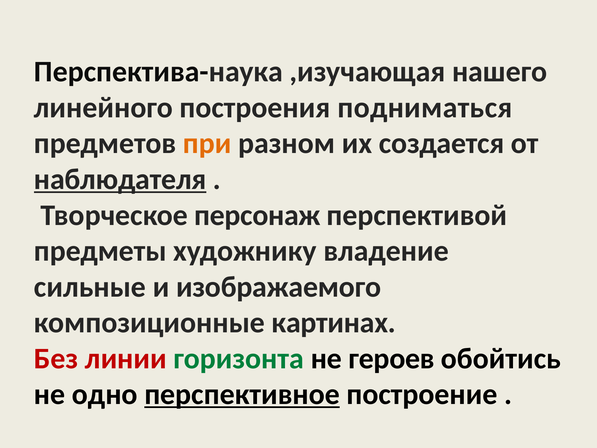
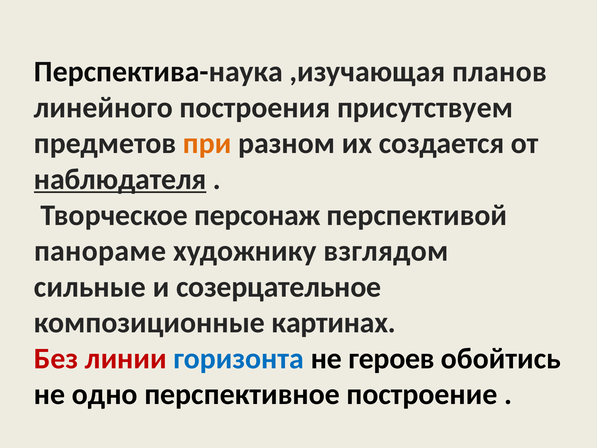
нашего: нашего -> планов (499, 72)
подниматься: подниматься -> присутствуем (425, 108)
предметы: предметы -> панораме (100, 251)
владение: владение -> взглядом (386, 251)
изображаемого: изображаемого -> созерцательное (279, 287)
горизонта colour: green -> blue (239, 358)
перспективное underline: present -> none (242, 394)
